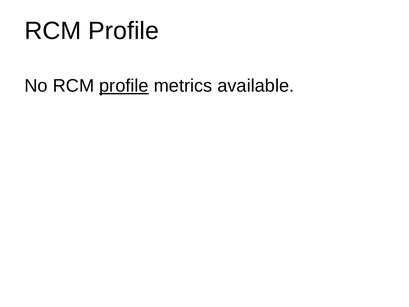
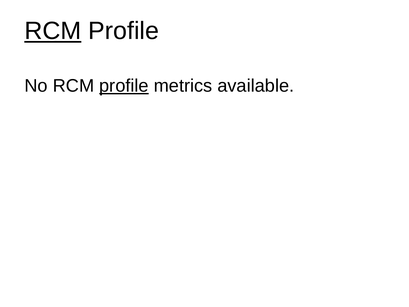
RCM underline: none -> present (53, 31)
